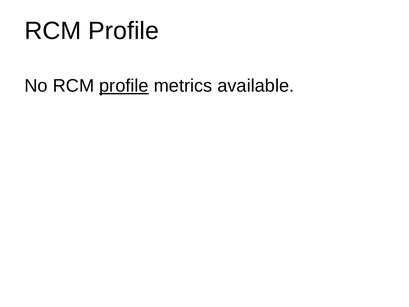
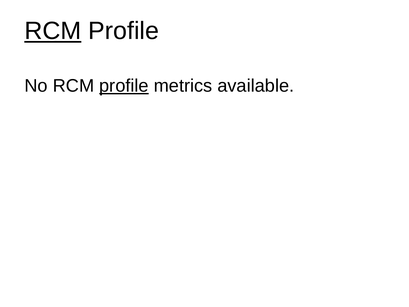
RCM underline: none -> present (53, 31)
